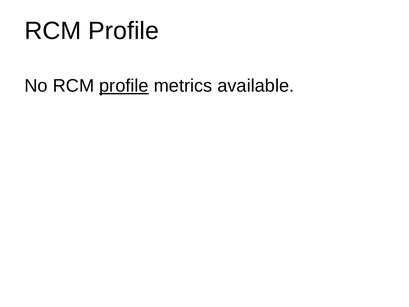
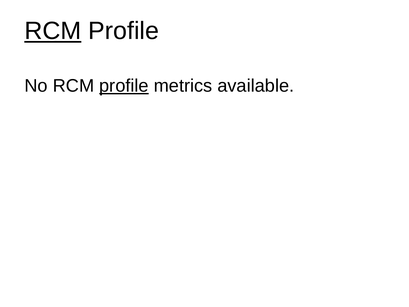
RCM underline: none -> present (53, 31)
